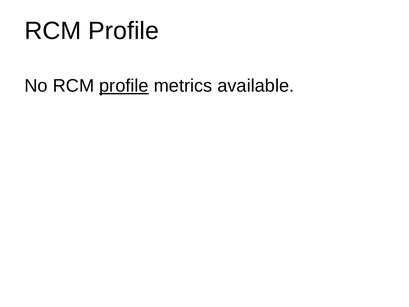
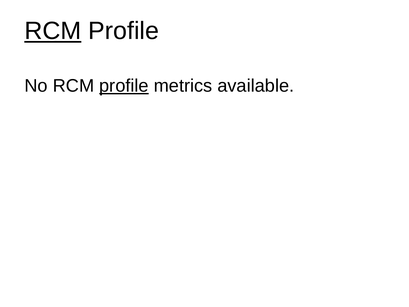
RCM underline: none -> present (53, 31)
